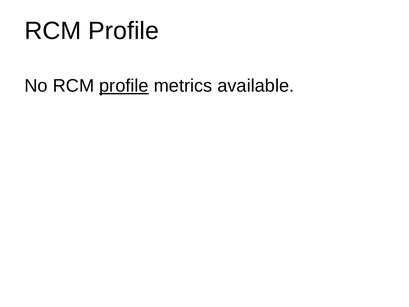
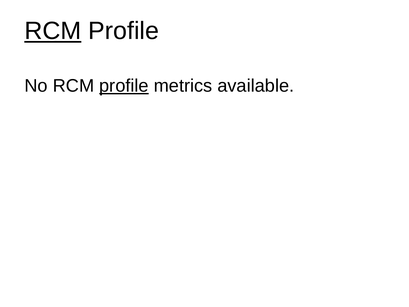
RCM underline: none -> present (53, 31)
